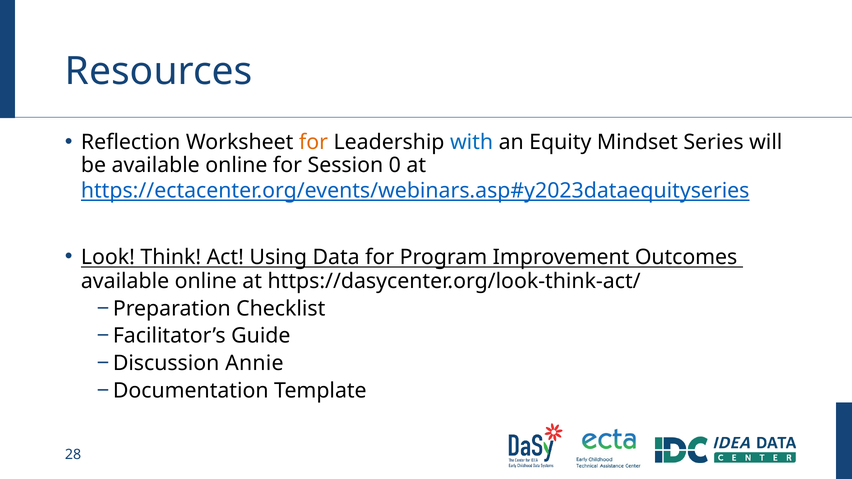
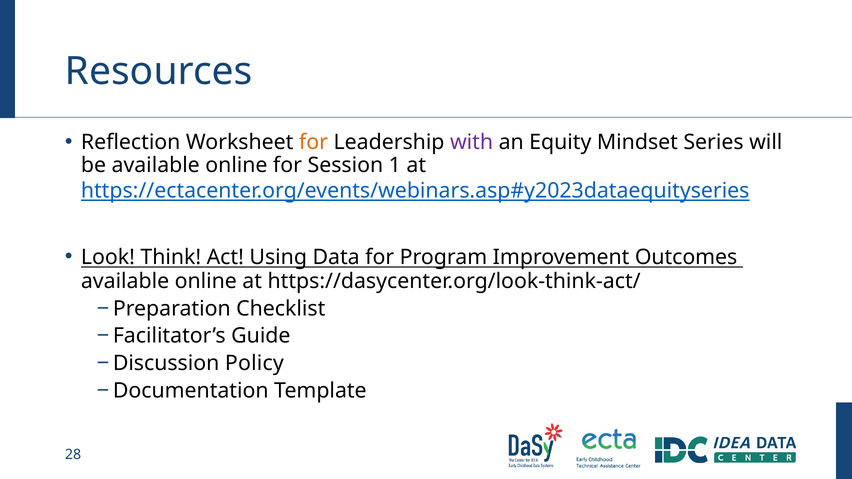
with colour: blue -> purple (472, 142)
0: 0 -> 1 (395, 165)
Annie: Annie -> Policy (254, 363)
